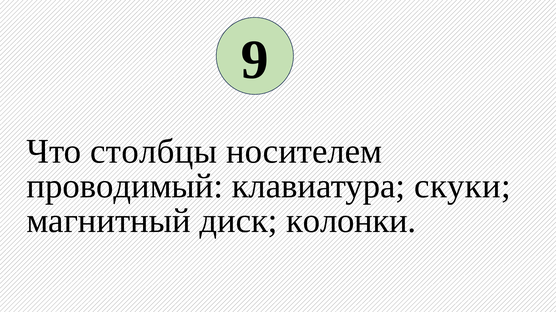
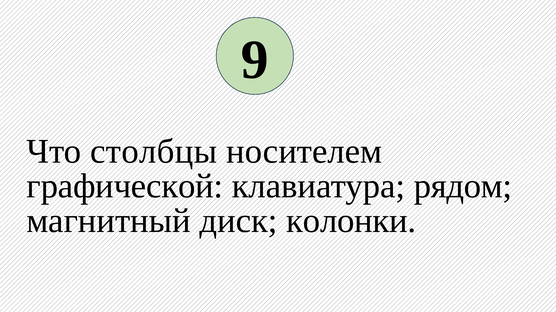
проводимый: проводимый -> графической (125, 186)
скуки: скуки -> рядом (463, 186)
